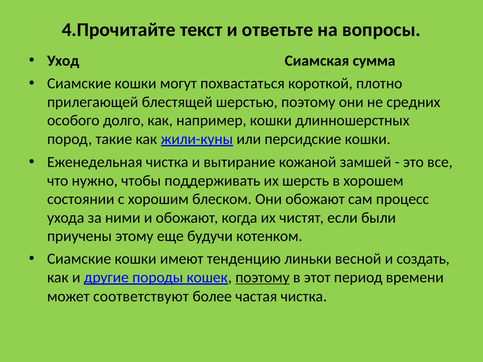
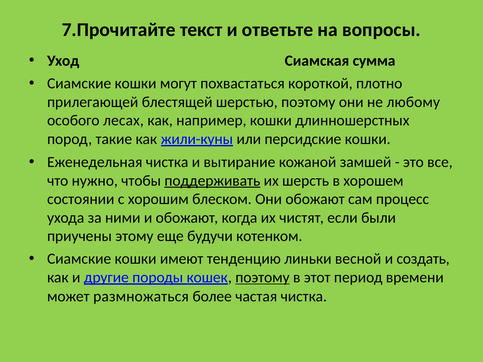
4.Прочитайте: 4.Прочитайте -> 7.Прочитайте (119, 30)
средних: средних -> любому (413, 102)
долго: долго -> лесах (123, 121)
поддерживать underline: none -> present (212, 181)
соответствуют: соответствуют -> размножаться (141, 297)
